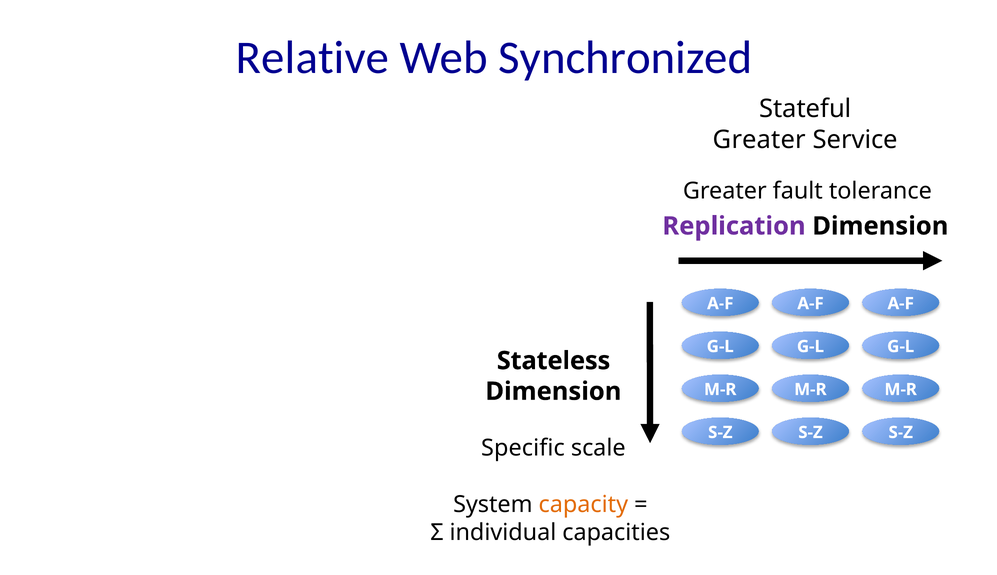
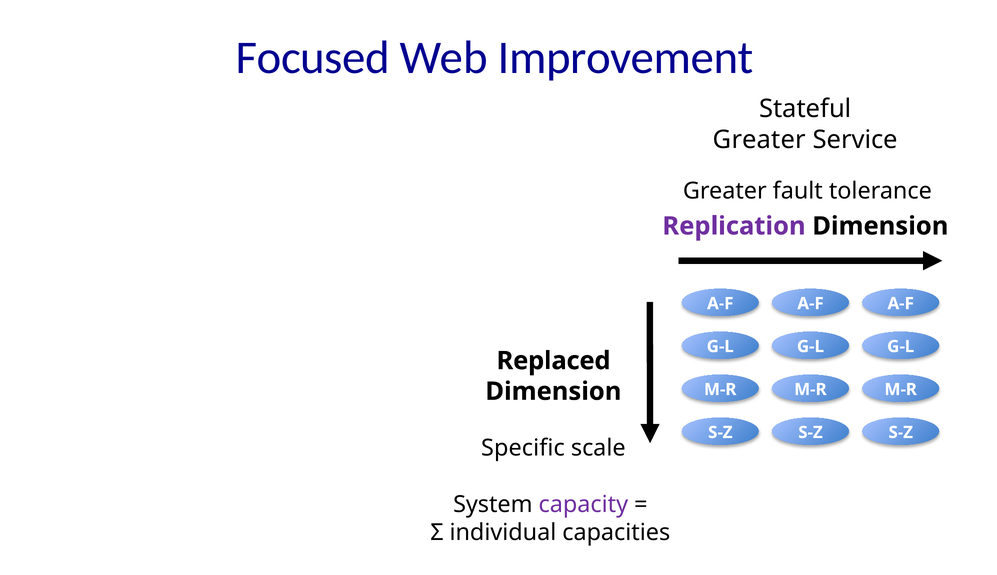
Relative: Relative -> Focused (313, 58)
Synchronized: Synchronized -> Improvement (626, 58)
Stateless: Stateless -> Replaced (554, 361)
capacity colour: orange -> purple (583, 504)
